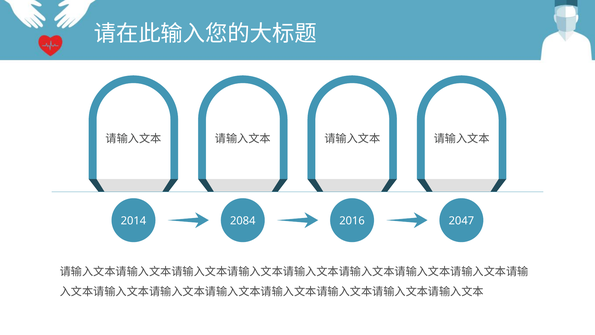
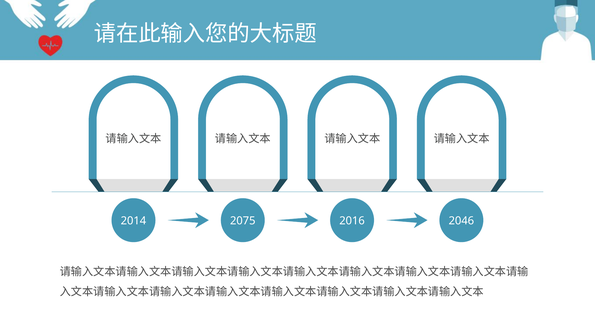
2084: 2084 -> 2075 (243, 221)
2047: 2047 -> 2046 (461, 221)
